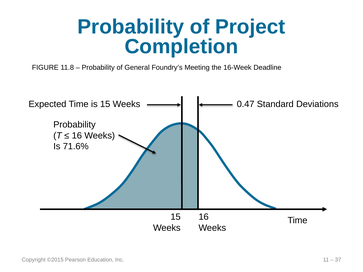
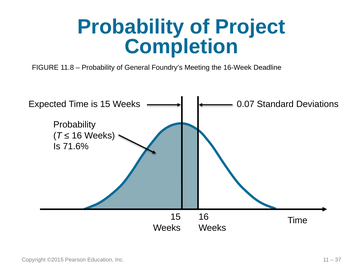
0.47: 0.47 -> 0.07 (246, 104)
